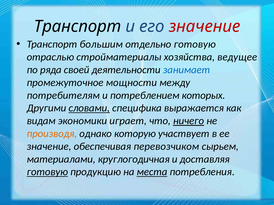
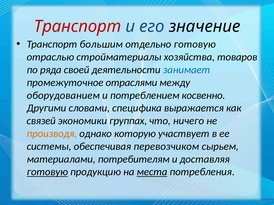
Транспорт colour: black -> red (77, 27)
значение colour: red -> black (205, 27)
ведущее: ведущее -> товаров (237, 57)
мощности: мощности -> отраслями (131, 83)
потребителям: потребителям -> оборудованием (63, 96)
которых: которых -> косвенно (203, 96)
словами underline: present -> none (89, 108)
видам: видам -> связей (41, 121)
играет: играет -> группах (128, 121)
ничего underline: present -> none (189, 121)
значение: значение -> системы (49, 147)
круглогодичная: круглогодичная -> потребителям (134, 160)
